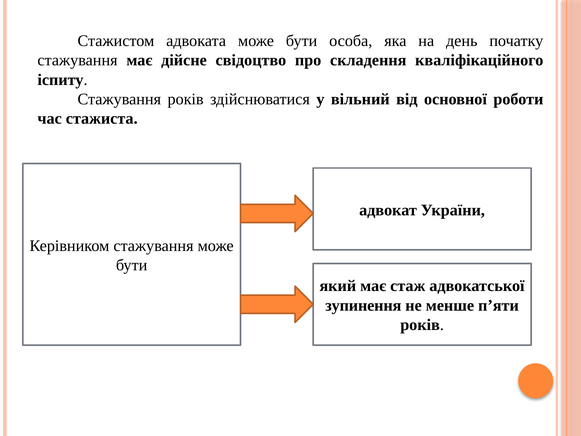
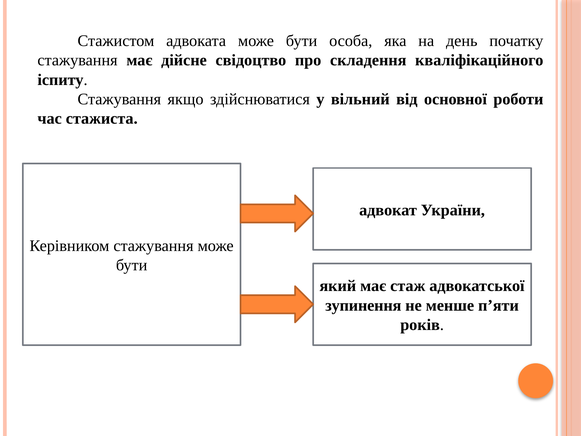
Стажування років: років -> якщо (186, 99)
